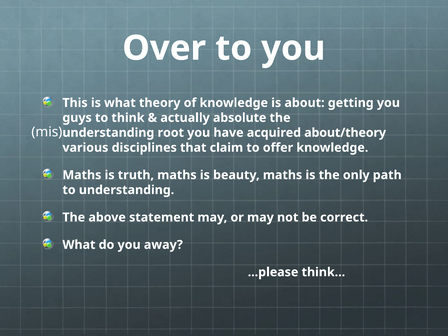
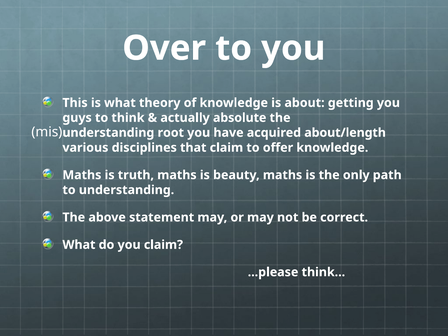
about/theory: about/theory -> about/length (345, 133)
you away: away -> claim (163, 245)
